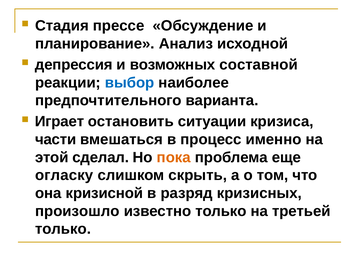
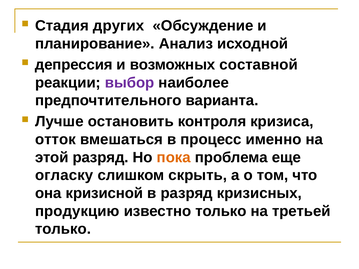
прессе: прессе -> других (119, 26)
выбор colour: blue -> purple (130, 83)
Играет: Играет -> Лучше (59, 122)
ситуации: ситуации -> контроля (212, 122)
части: части -> отток (55, 140)
этой сделал: сделал -> разряд (101, 157)
произошло: произошло -> продукцию (77, 211)
